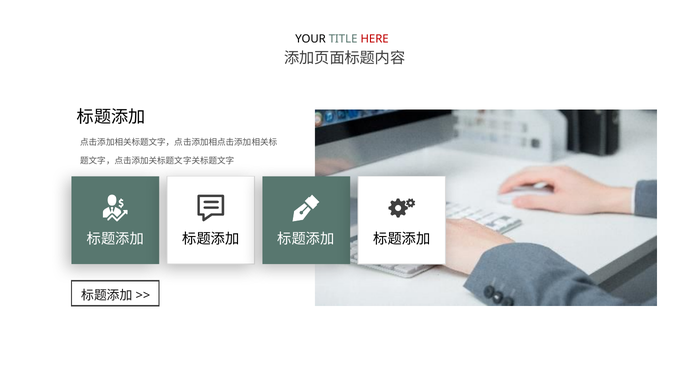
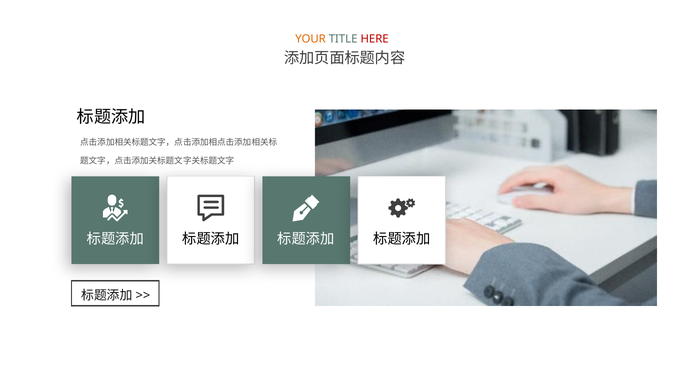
YOUR colour: black -> orange (311, 39)
